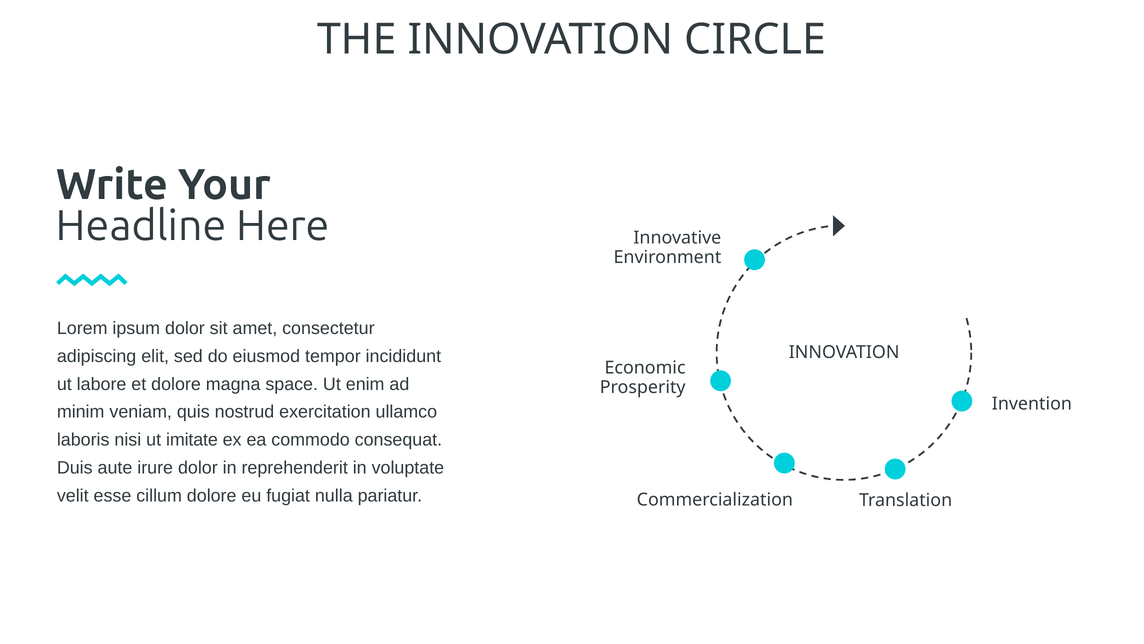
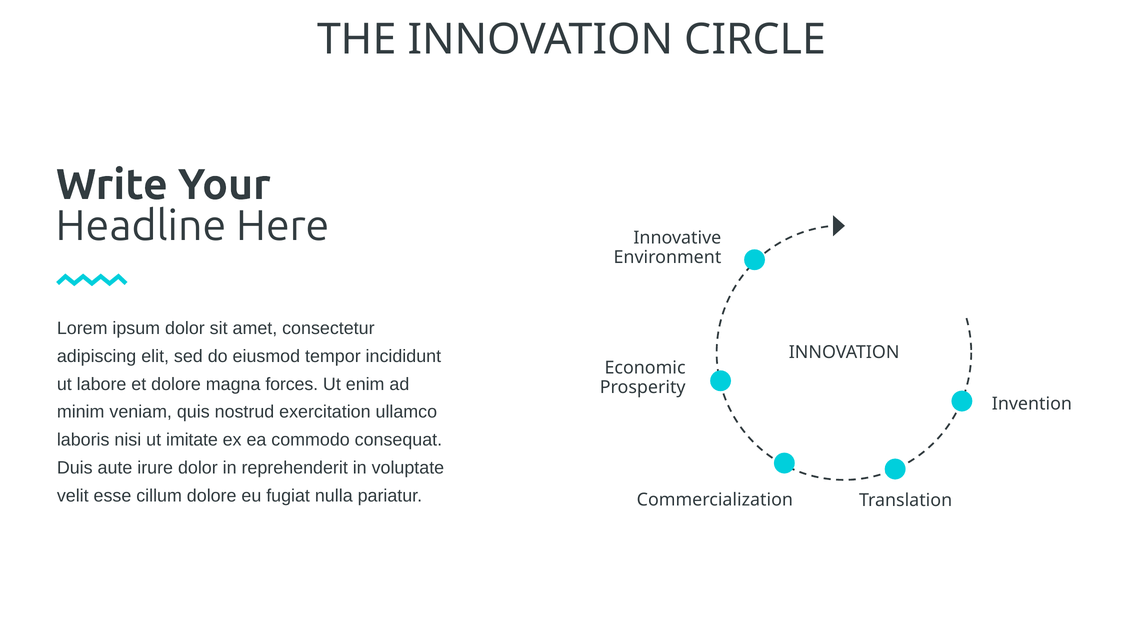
space: space -> forces (292, 384)
